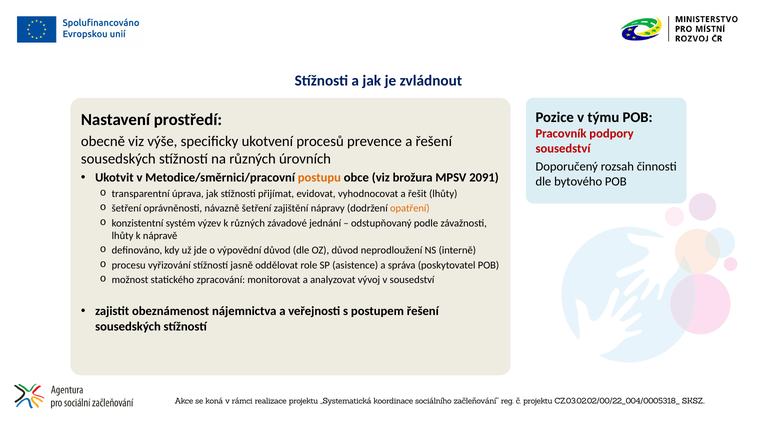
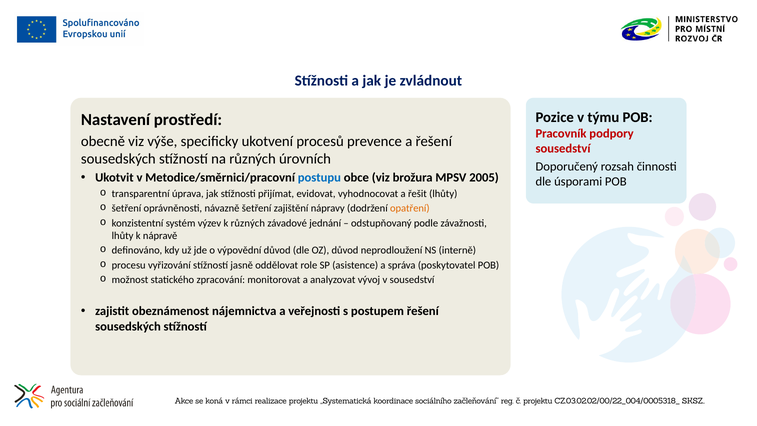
postupu colour: orange -> blue (319, 178)
2091: 2091 -> 2005 (484, 178)
bytového: bytového -> úsporami (578, 181)
